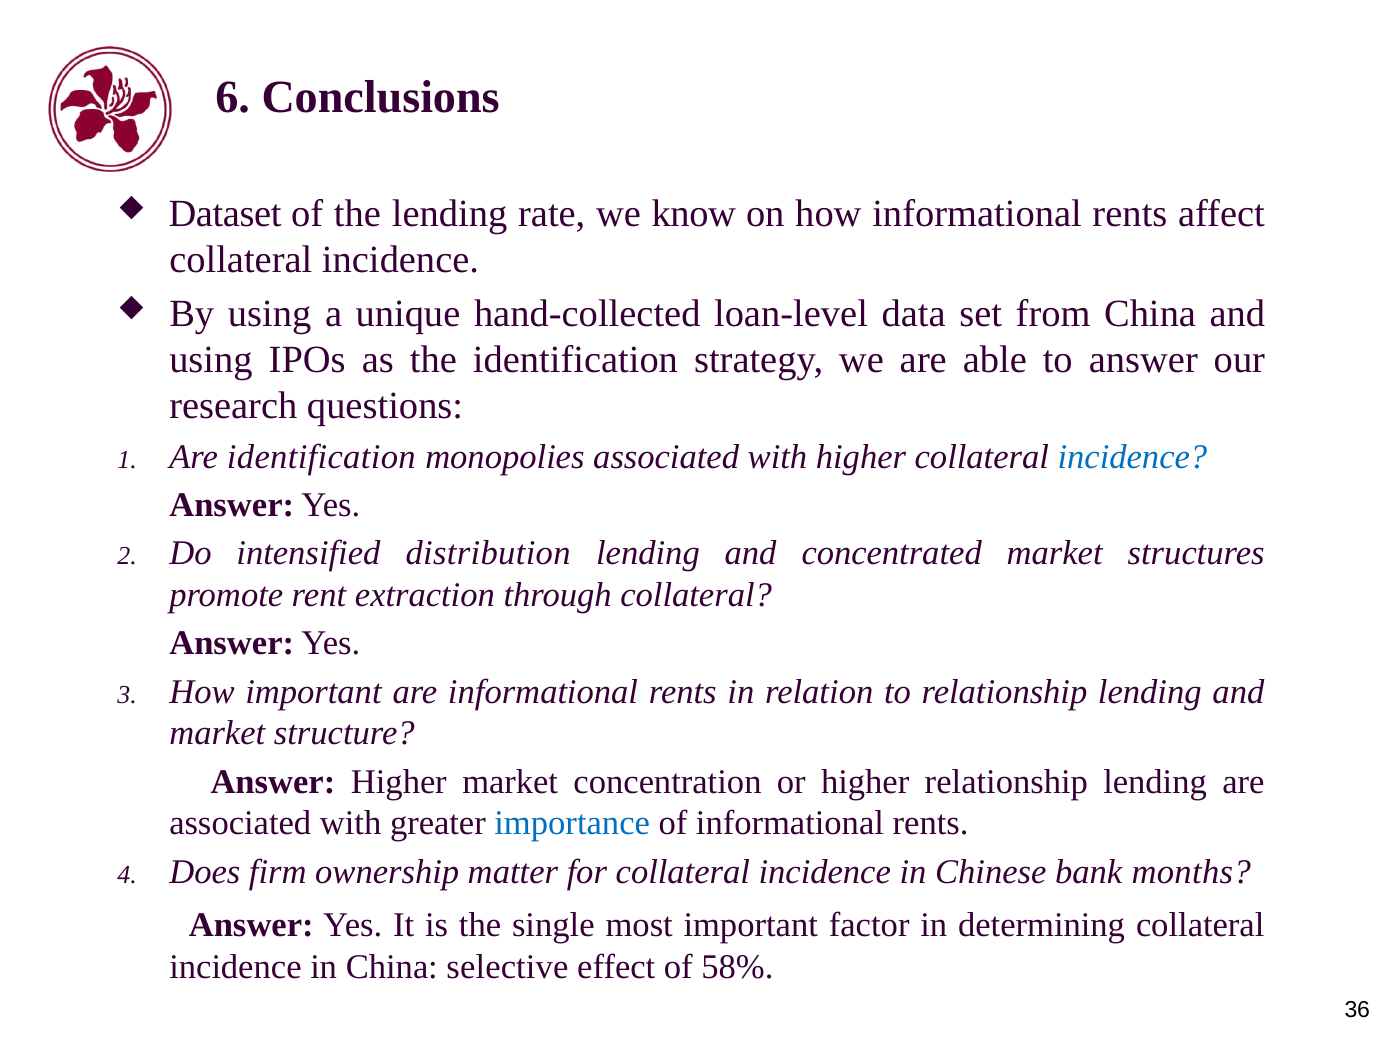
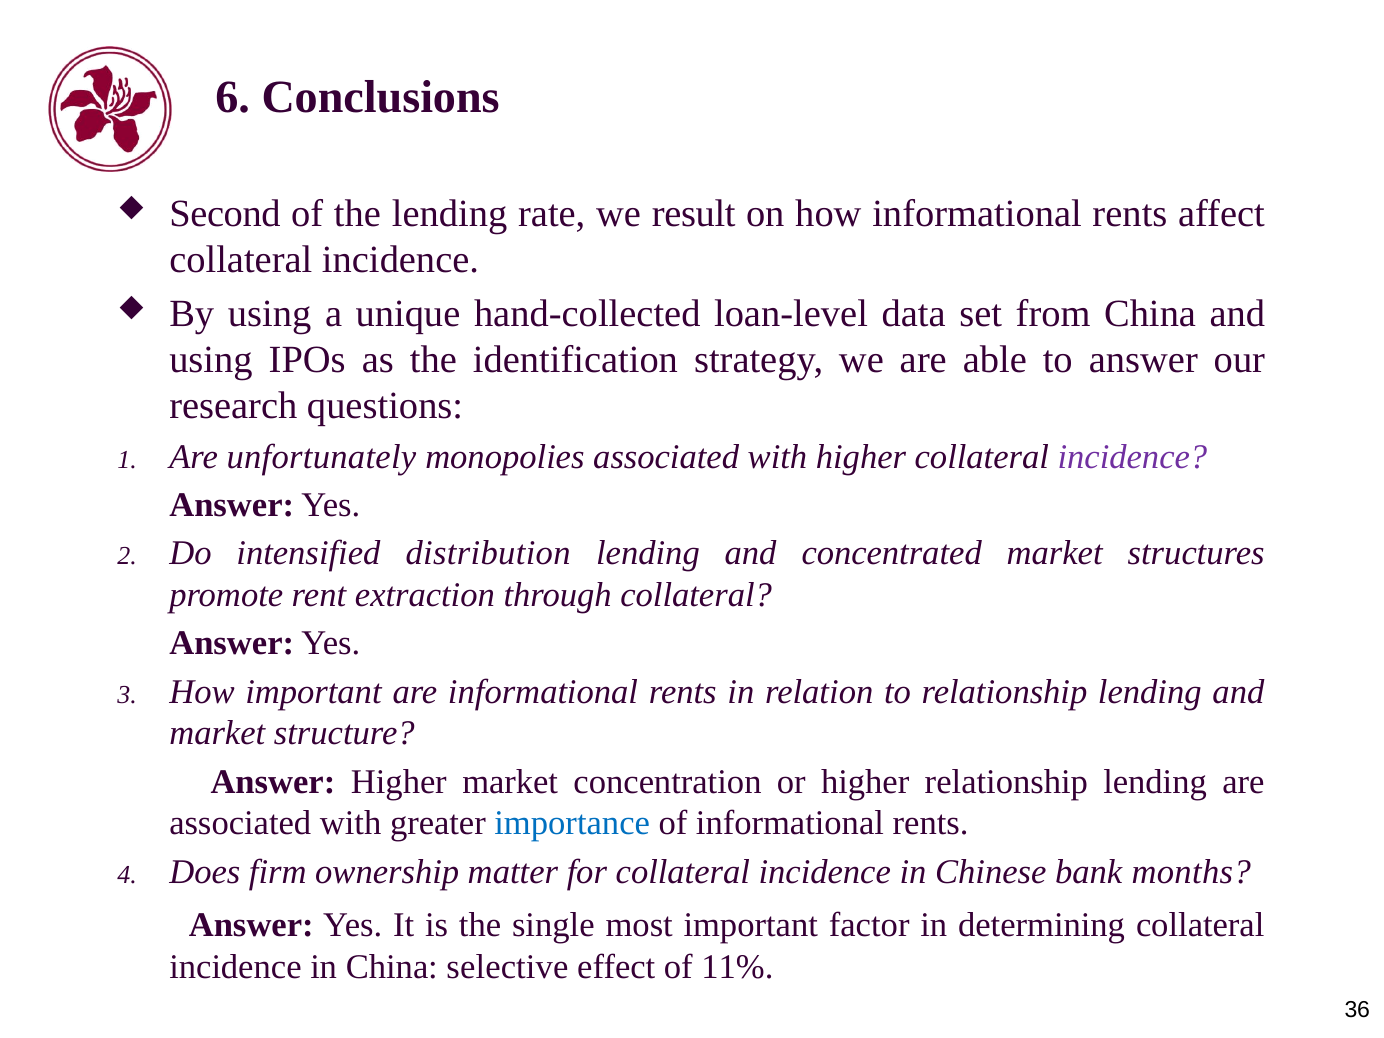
Dataset: Dataset -> Second (225, 214)
know: know -> result (694, 214)
Are identification: identification -> unfortunately (321, 457)
incidence colour: blue -> purple (1132, 457)
58%: 58% -> 11% (737, 967)
